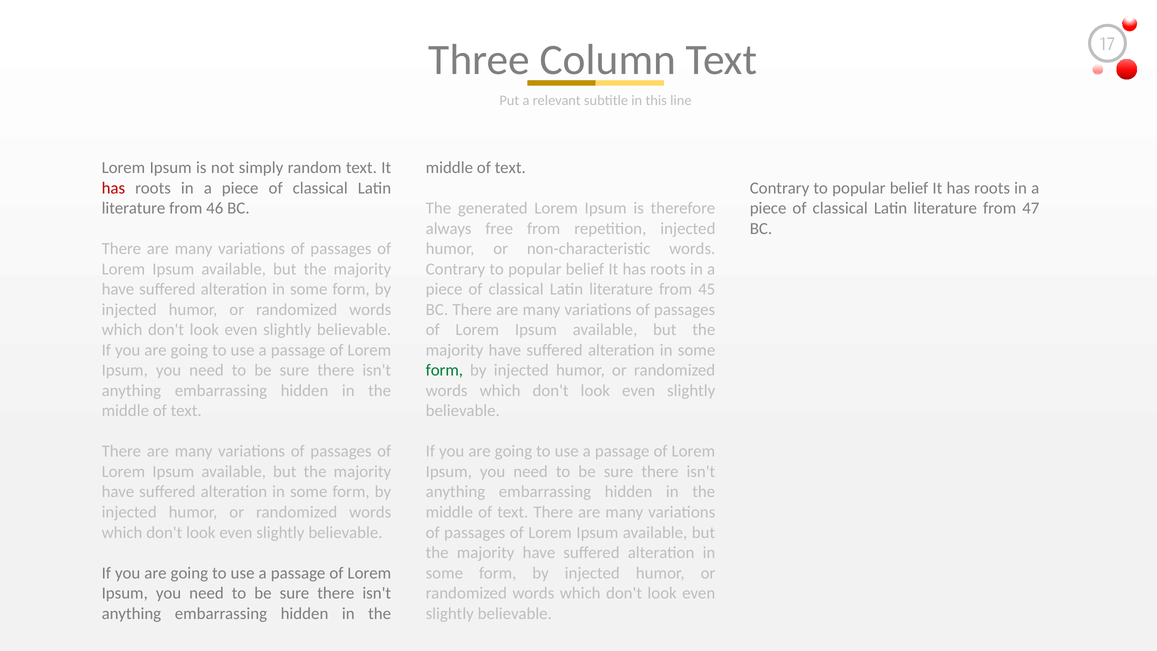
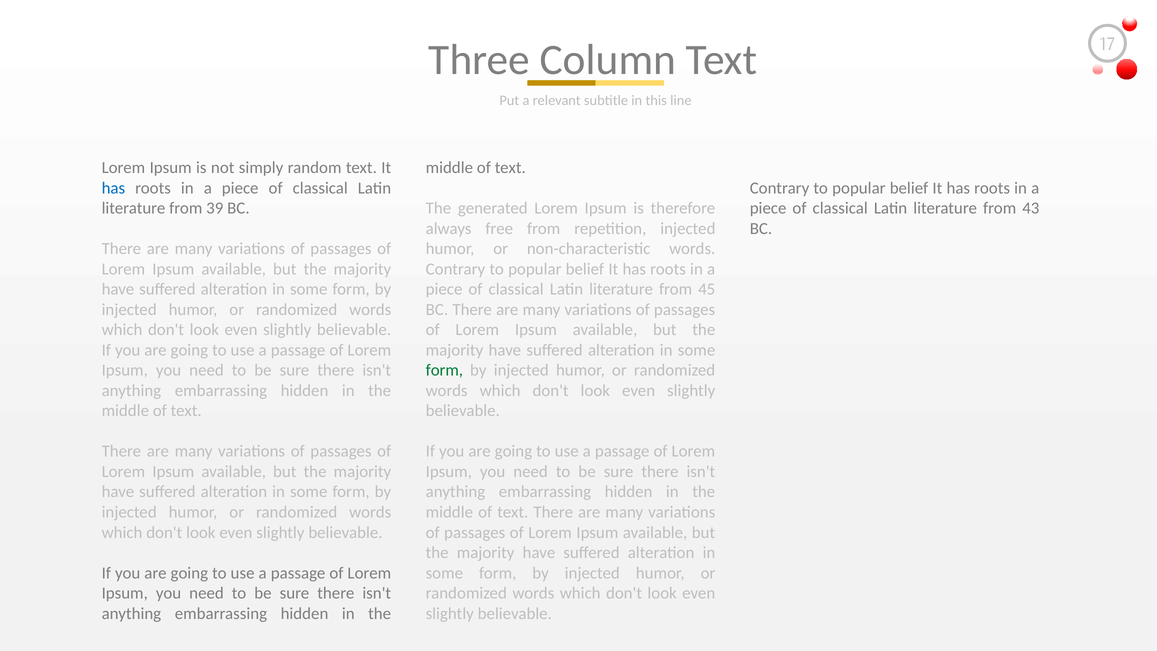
has colour: red -> blue (113, 188)
46: 46 -> 39 (215, 208)
47: 47 -> 43 (1031, 208)
